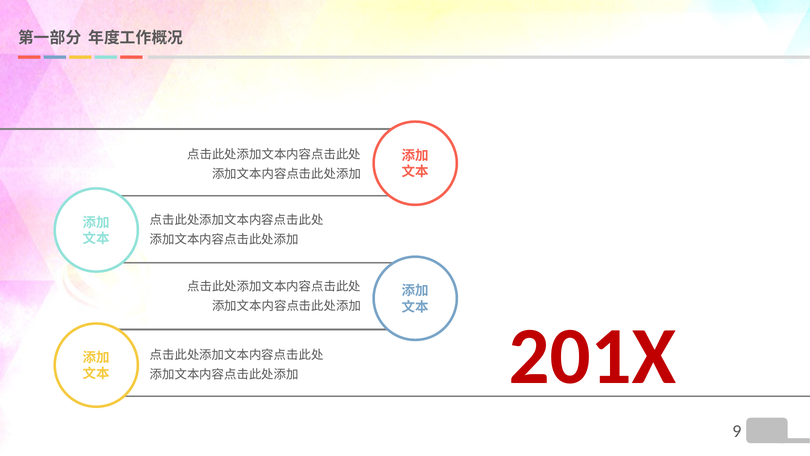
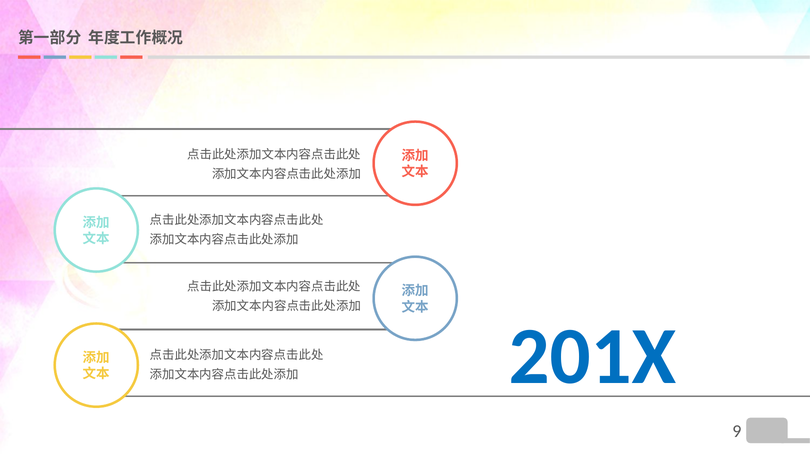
201X colour: red -> blue (592, 356)
